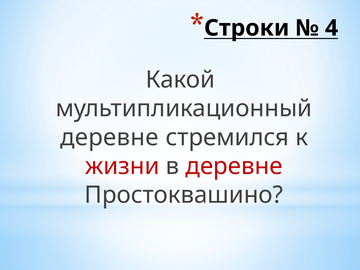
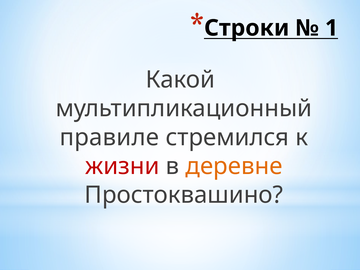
4: 4 -> 1 (332, 28)
деревне: деревне -> правиле (109, 137)
деревне colour: red -> orange (234, 166)
